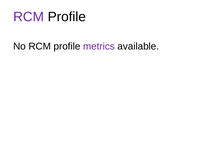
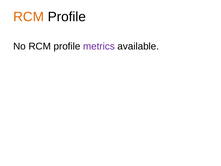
RCM colour: purple -> orange (29, 17)
